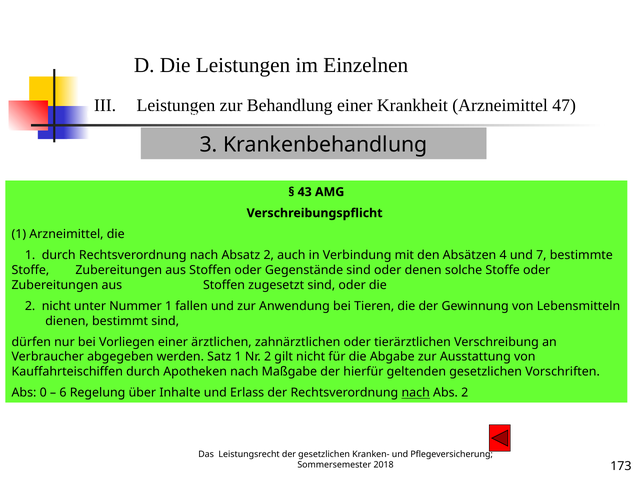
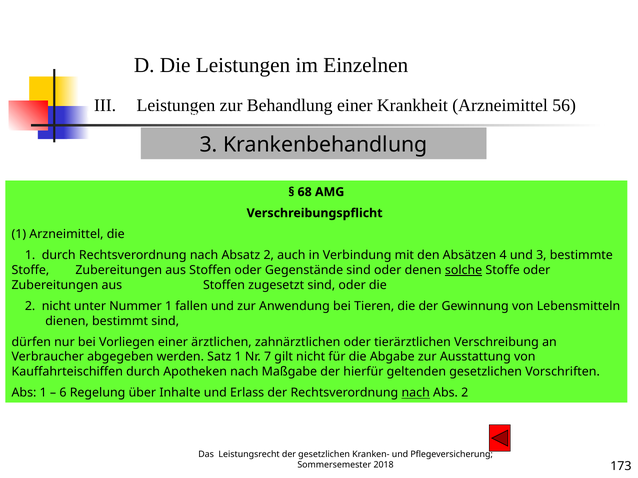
47: 47 -> 56 (564, 105)
43: 43 -> 68 (305, 192)
und 7: 7 -> 3 (541, 256)
solche underline: none -> present (464, 270)
Nr 2: 2 -> 7 (268, 357)
Abs 0: 0 -> 1 (43, 393)
